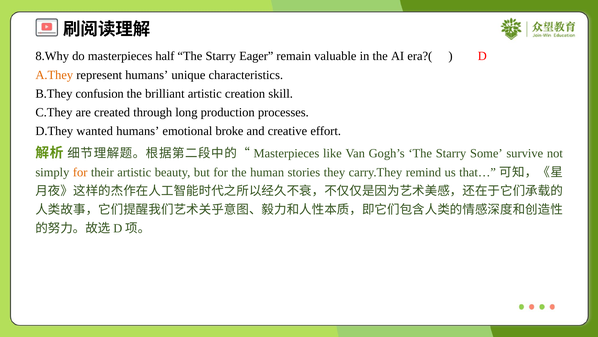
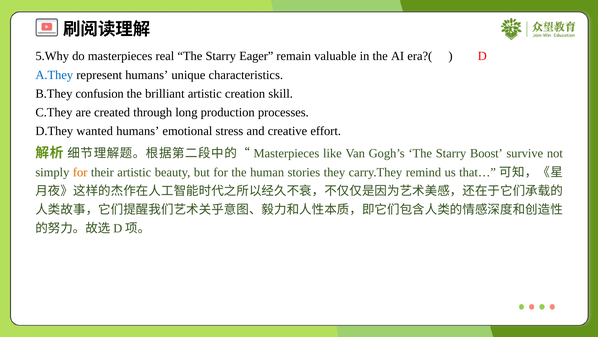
8.Why: 8.Why -> 5.Why (52, 56)
half: half -> real (165, 56)
A.They colour: orange -> blue (54, 75)
broke: broke -> stress (229, 131)
Some: Some -> Boost (486, 153)
